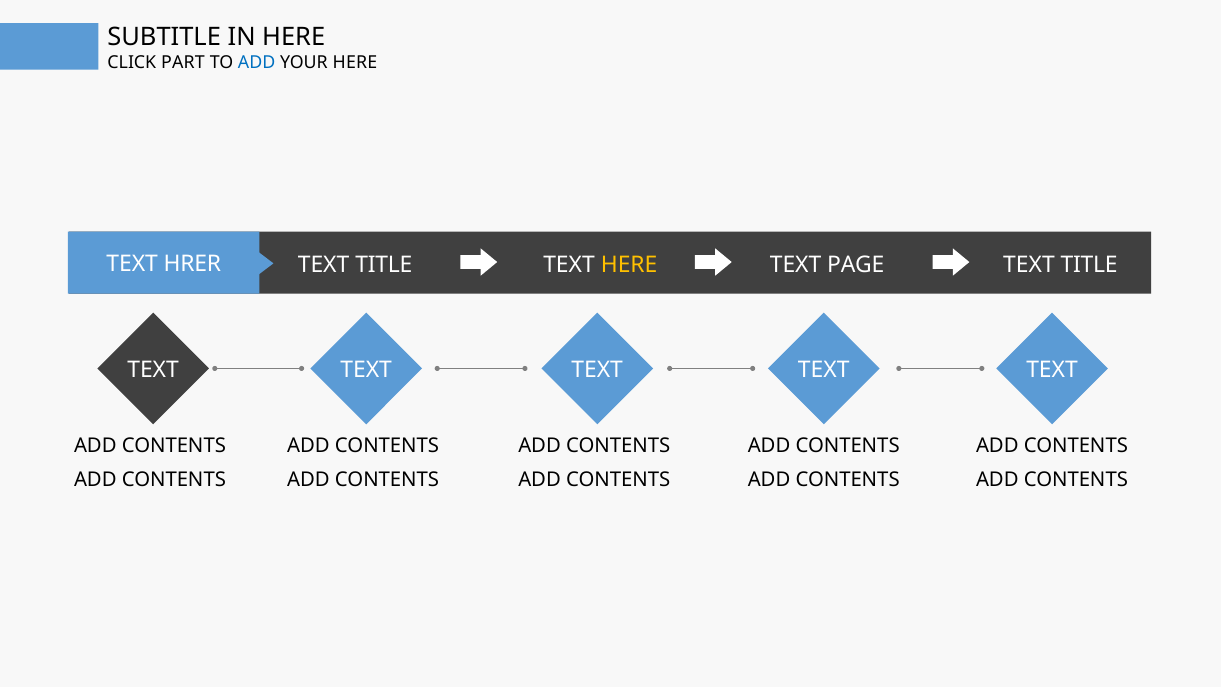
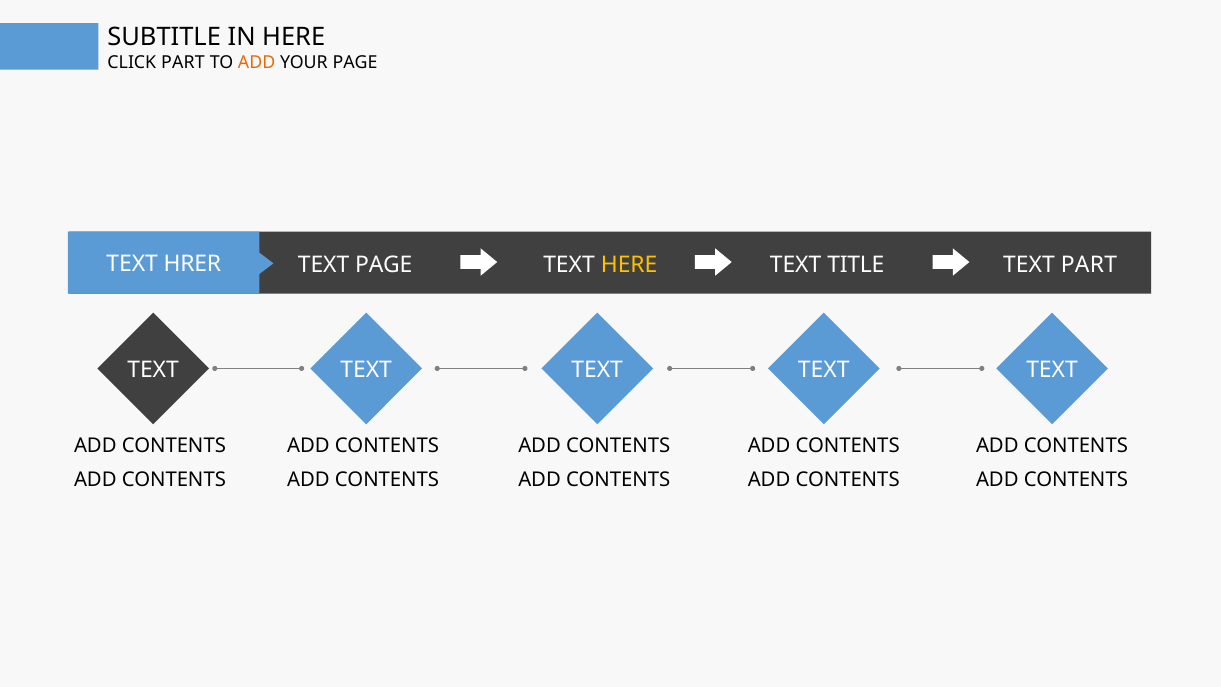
ADD colour: blue -> orange (257, 62)
YOUR HERE: HERE -> PAGE (355, 62)
TITLE: TITLE -> PAGE (384, 265)
PAGE: PAGE -> TITLE (856, 265)
TITLE: TITLE -> PART (1089, 265)
